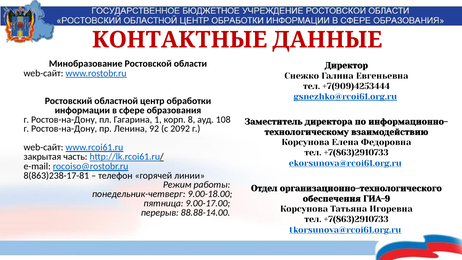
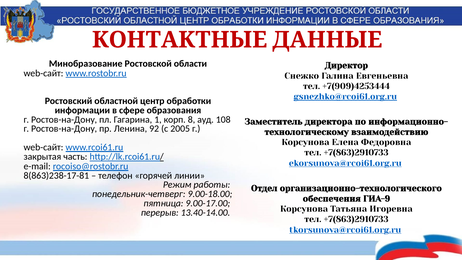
2092: 2092 -> 2005 (180, 129)
88.88-14.00: 88.88-14.00 -> 13.40-14.00 (205, 212)
